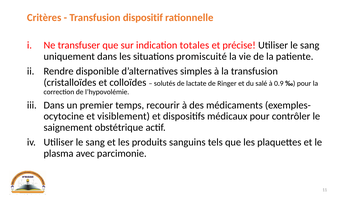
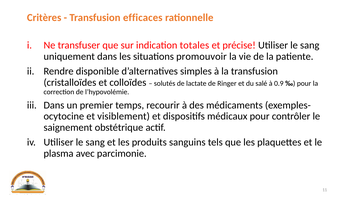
dispositif: dispositif -> efficaces (143, 18)
promiscuité: promiscuité -> promouvoir (201, 56)
